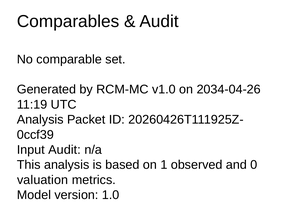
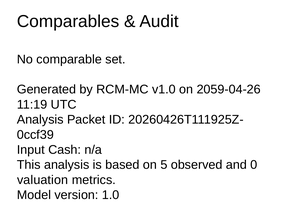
2034-04-26: 2034-04-26 -> 2059-04-26 (229, 89)
Input Audit: Audit -> Cash (65, 149)
1: 1 -> 5 (164, 164)
